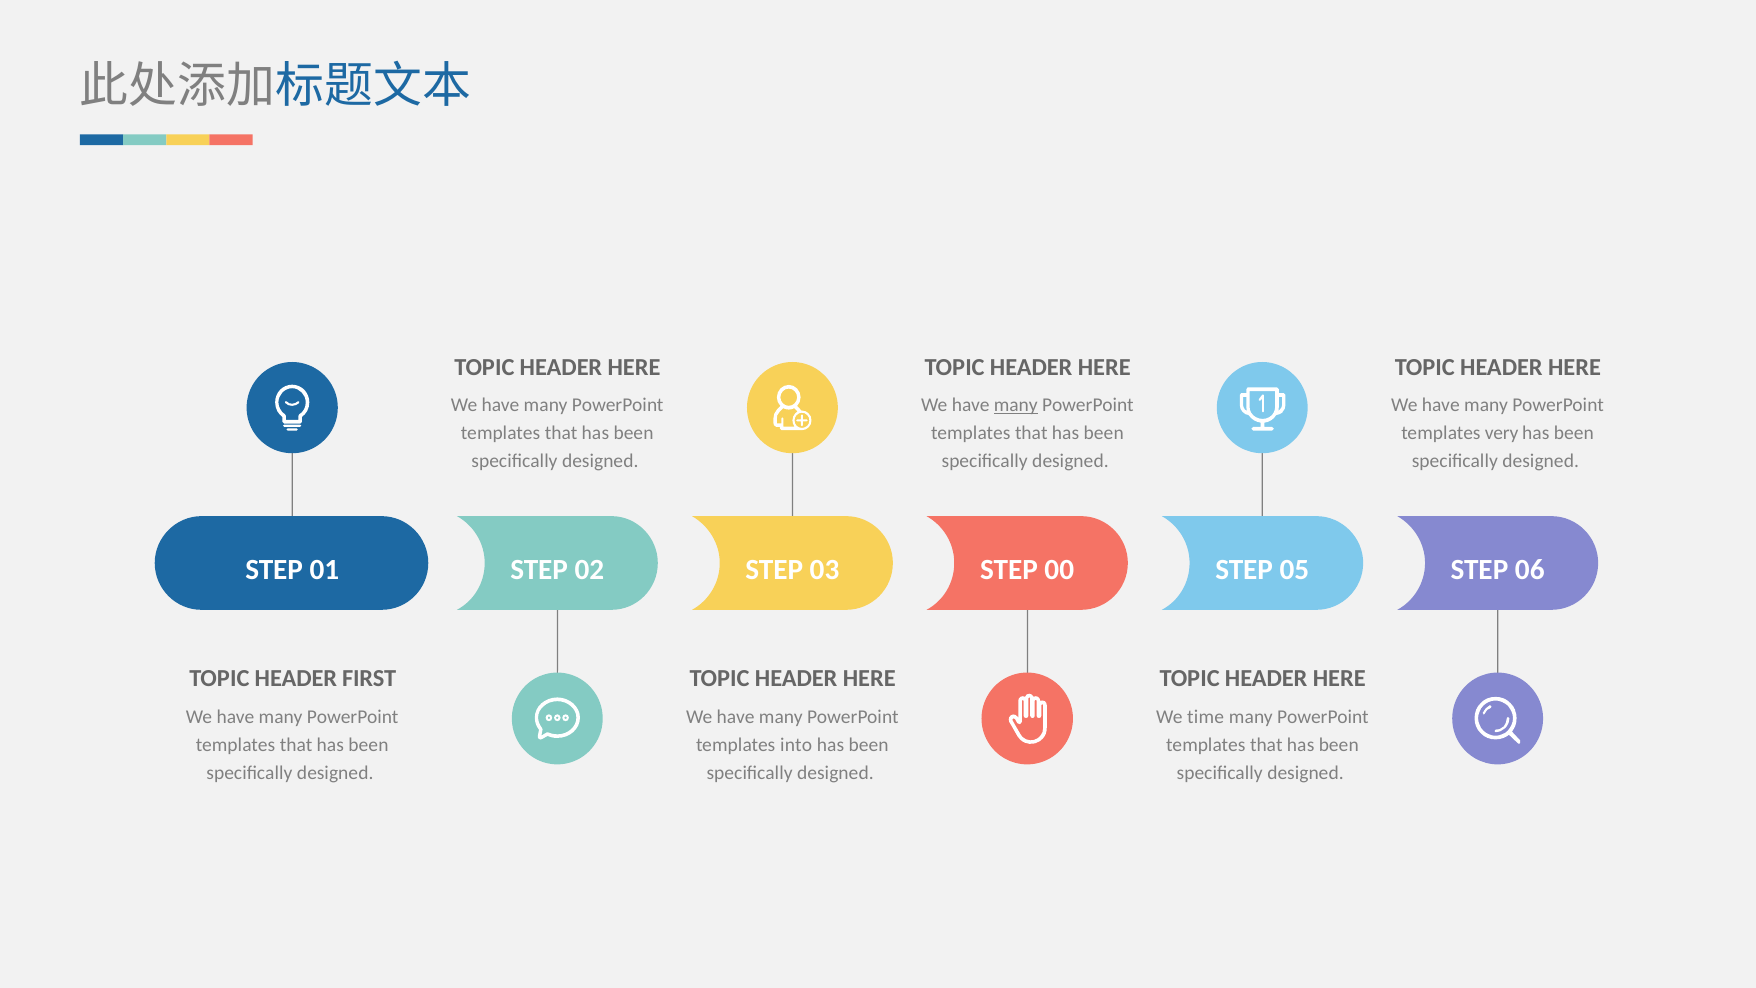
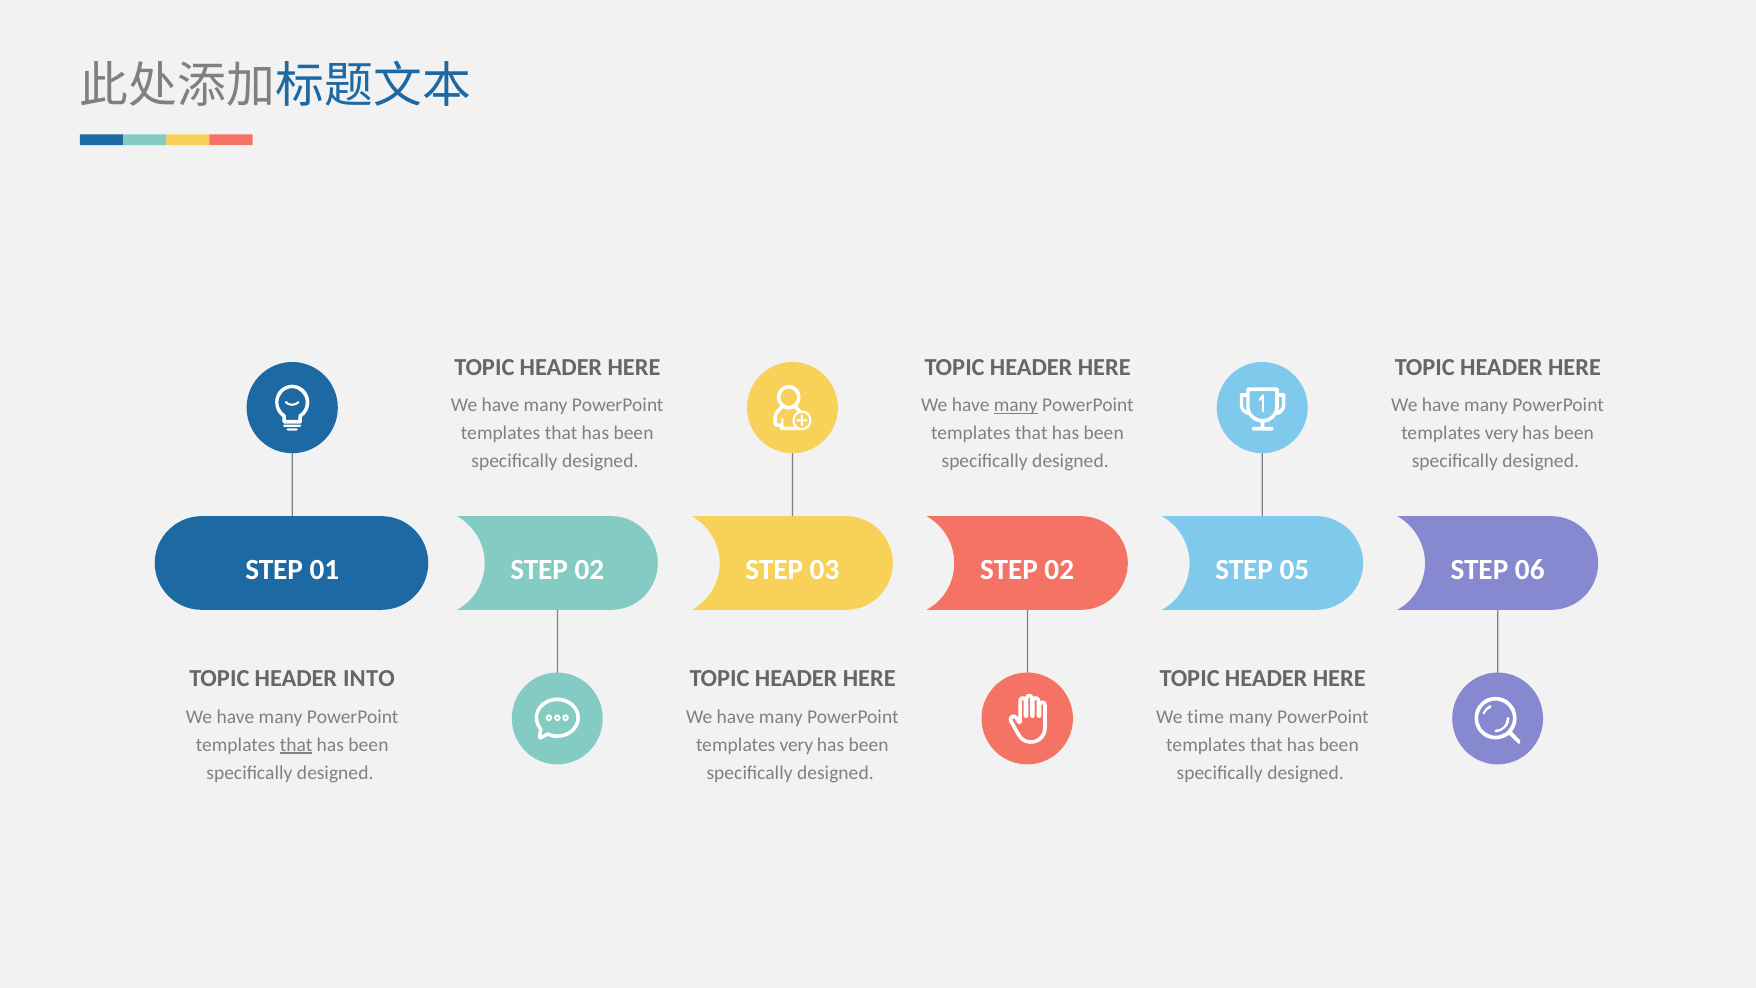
03 STEP 00: 00 -> 02 (1059, 570)
FIRST: FIRST -> INTO (369, 679)
that underline: none -> present (296, 744)
into: into -> very (796, 744)
